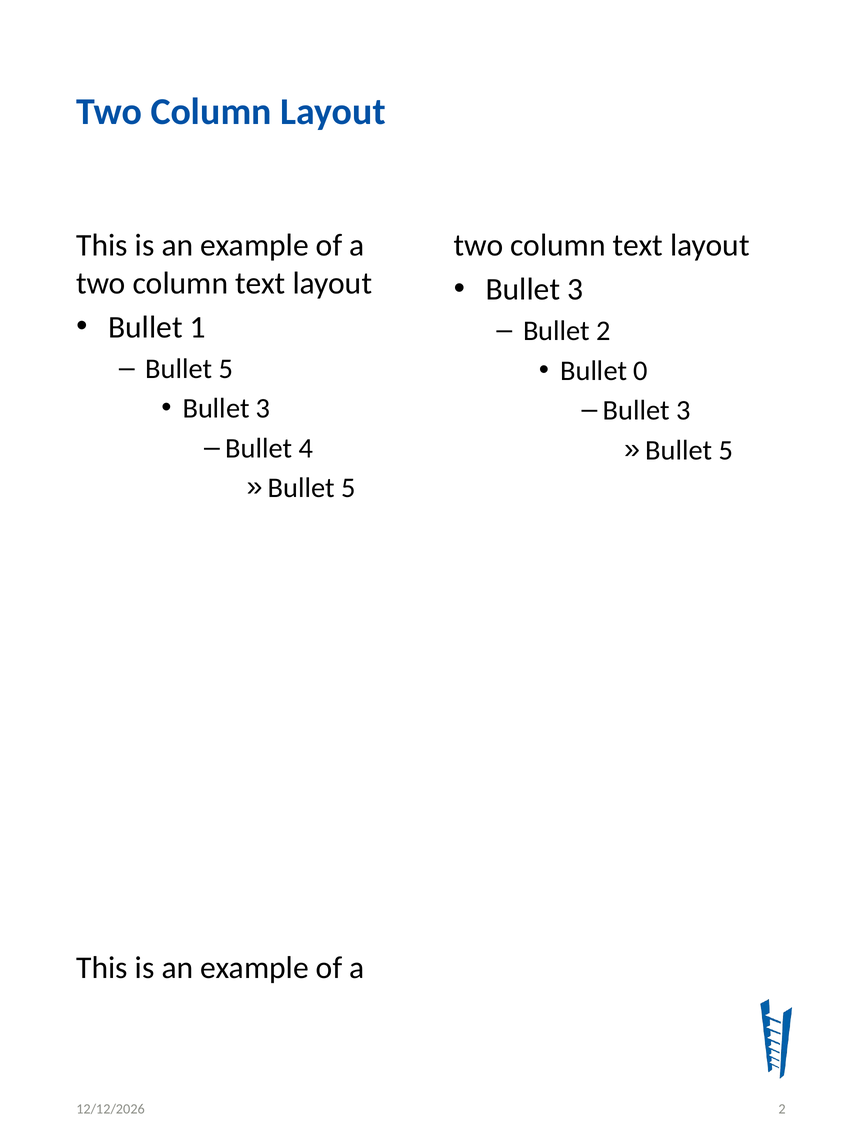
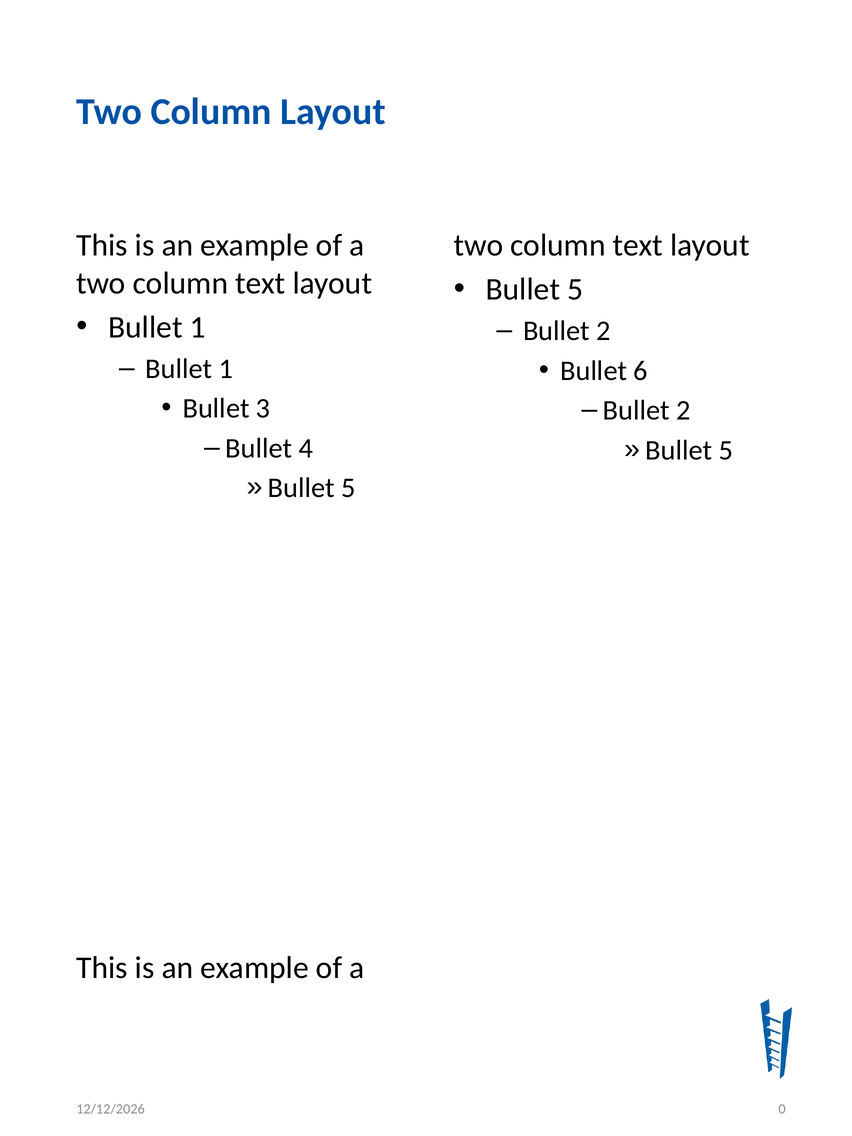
3: 3 -> 5 (575, 289)
5: 5 -> 1 (226, 369)
0: 0 -> 6 (641, 371)
3: 3 -> 2 (683, 410)
2: 2 -> 0 (782, 1109)
